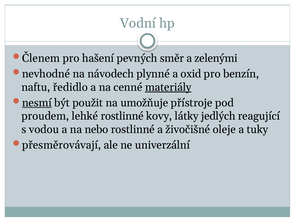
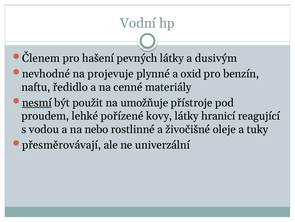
pevných směr: směr -> látky (172, 58)
zelenými: zelenými -> dusivým (216, 58)
návodech: návodech -> projevuje (111, 74)
materiály underline: present -> none (168, 87)
lehké rostlinné: rostlinné -> pořízené (122, 116)
jedlých: jedlých -> hranicí (218, 116)
